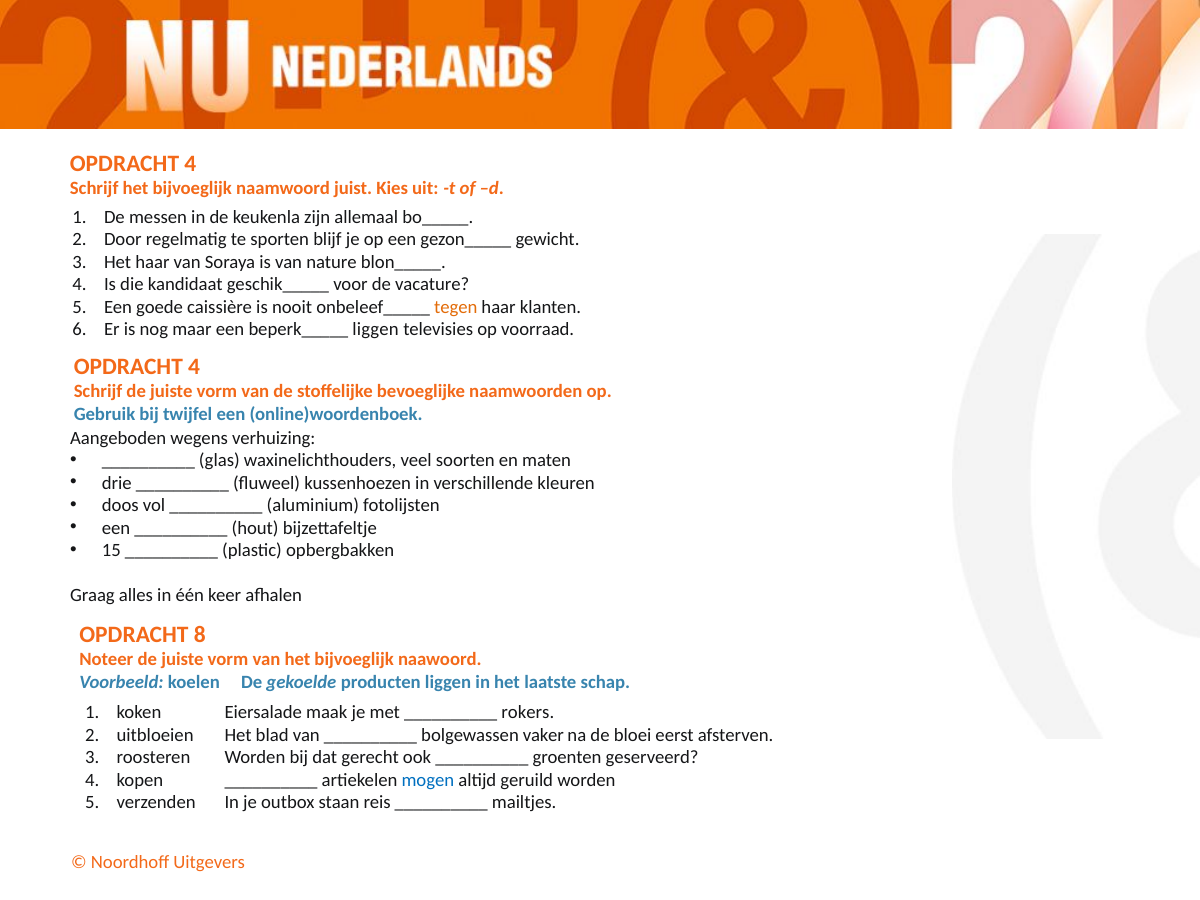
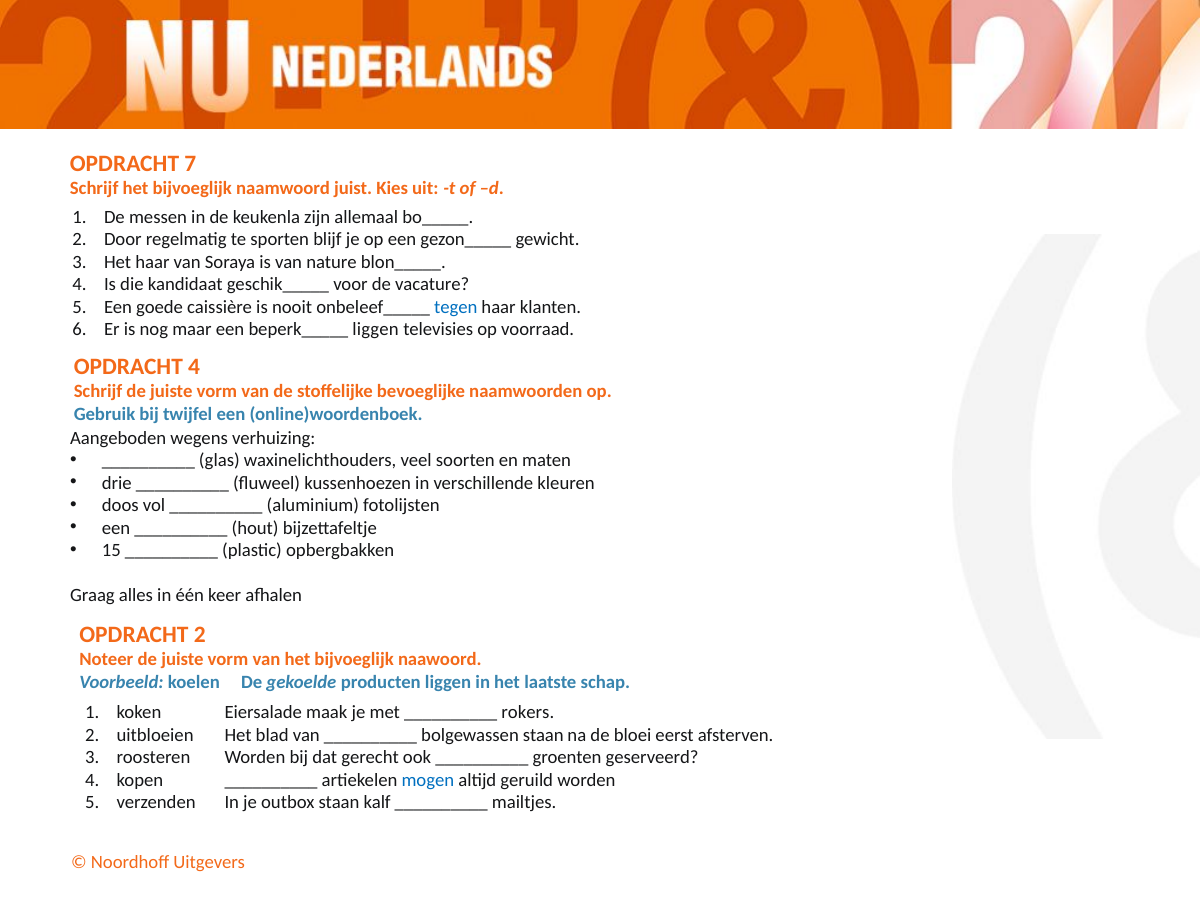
4: 4 -> 7 (190, 164)
tegen colour: orange -> blue (456, 307)
OPDRACHT 8: 8 -> 2 (200, 635)
bolgewassen vaker: vaker -> staan (543, 735)
reis: reis -> kalf (377, 802)
